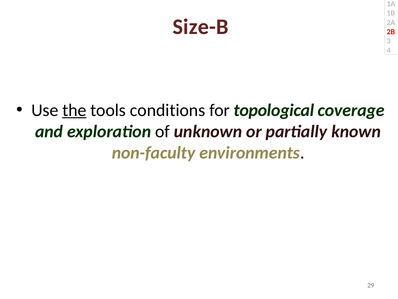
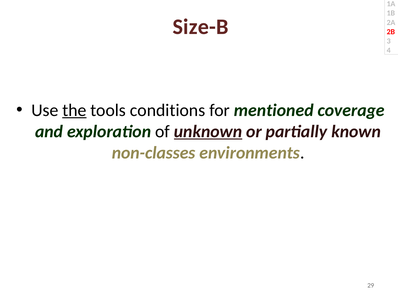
topological: topological -> mentioned (274, 110)
unknown underline: none -> present (208, 131)
non-faculty: non-faculty -> non-classes (154, 152)
